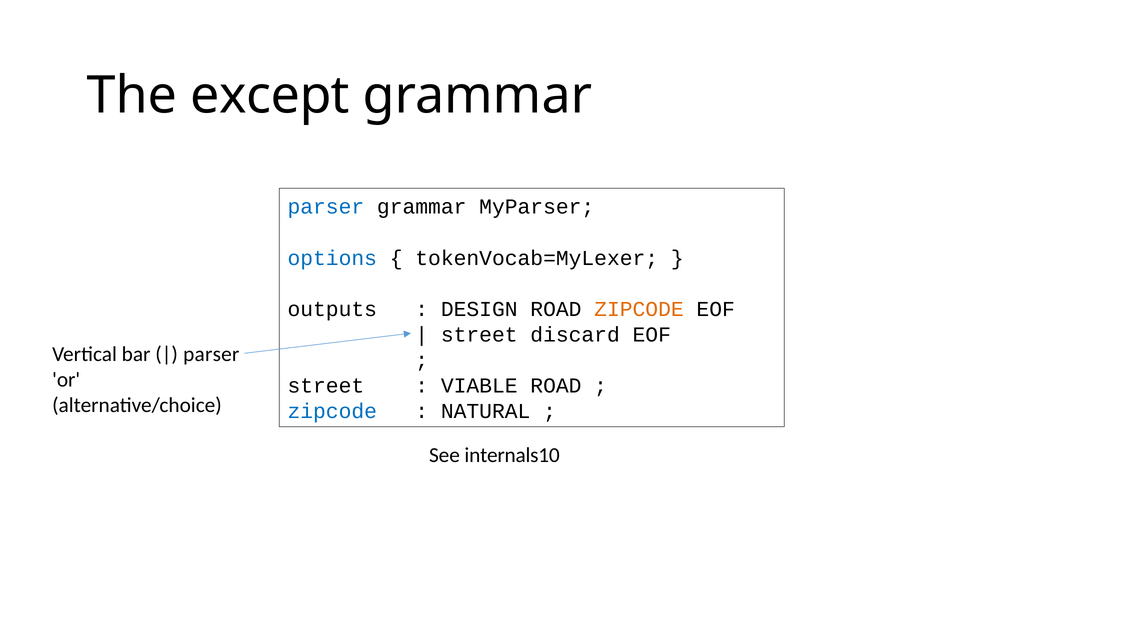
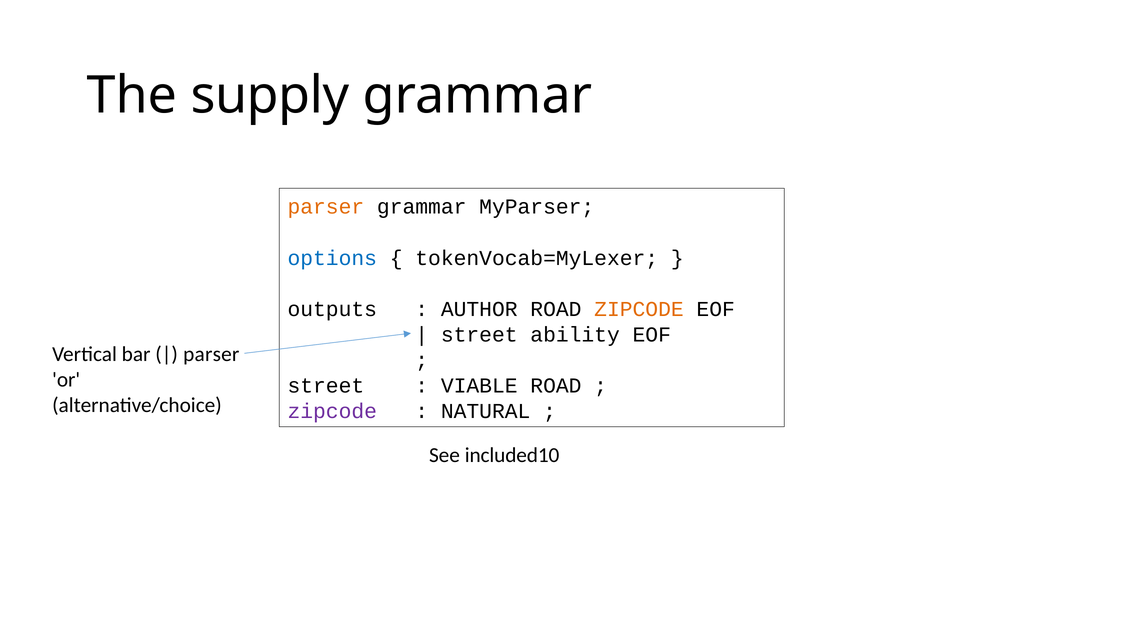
except: except -> supply (270, 95)
parser colour: blue -> orange (326, 207)
DESIGN: DESIGN -> AUTHOR (479, 309)
discard: discard -> ability (575, 335)
zipcode colour: blue -> purple (332, 411)
internals10: internals10 -> included10 (512, 455)
